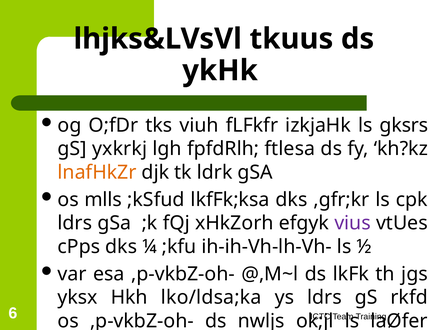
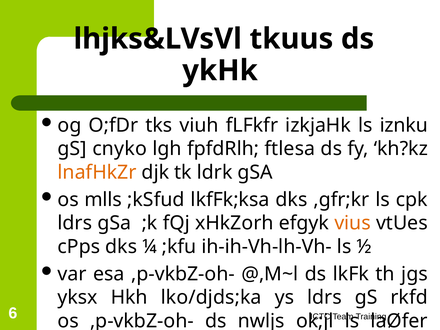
gksrs: gksrs -> iznku (404, 125)
yxkrkj: yxkrkj -> cnyko (120, 149)
vius colour: purple -> orange (353, 223)
lko/ldsa;ka: lko/ldsa;ka -> lko/djds;ka (211, 297)
